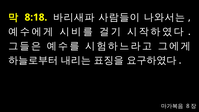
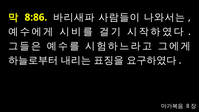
8:18: 8:18 -> 8:86 (36, 17)
